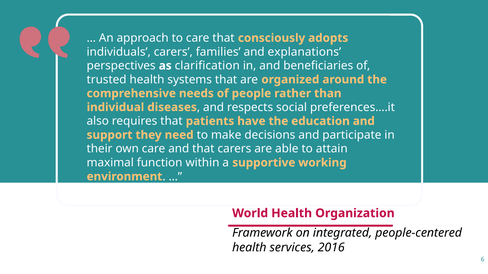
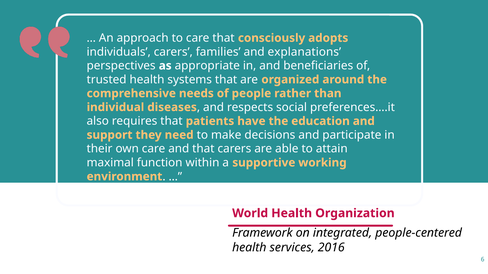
clarification: clarification -> appropriate (207, 66)
